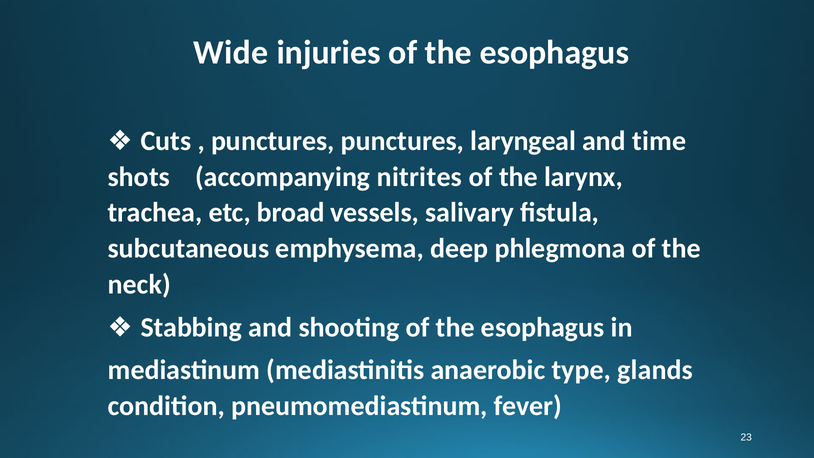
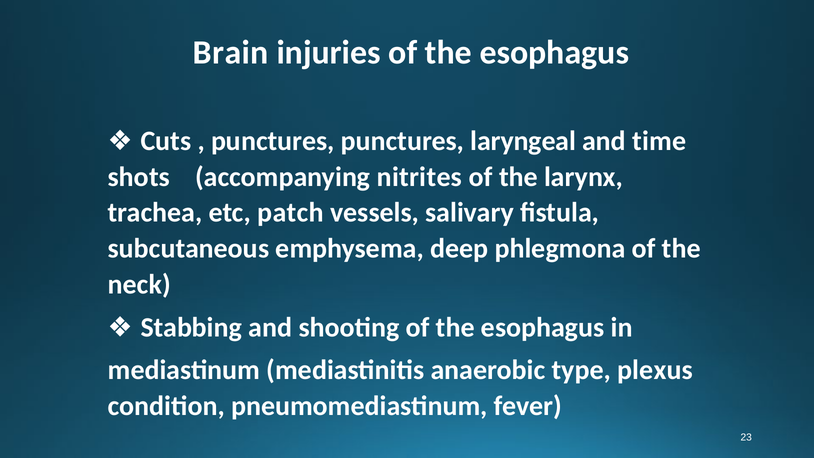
Wide: Wide -> Brain (231, 52)
broad: broad -> patch (290, 213)
glands: glands -> plexus (655, 370)
